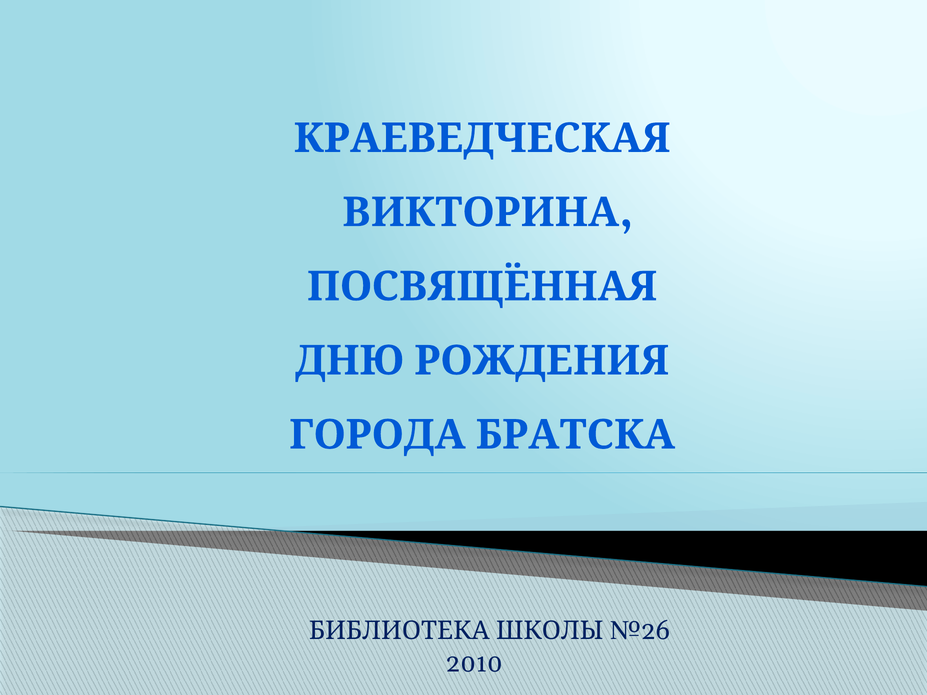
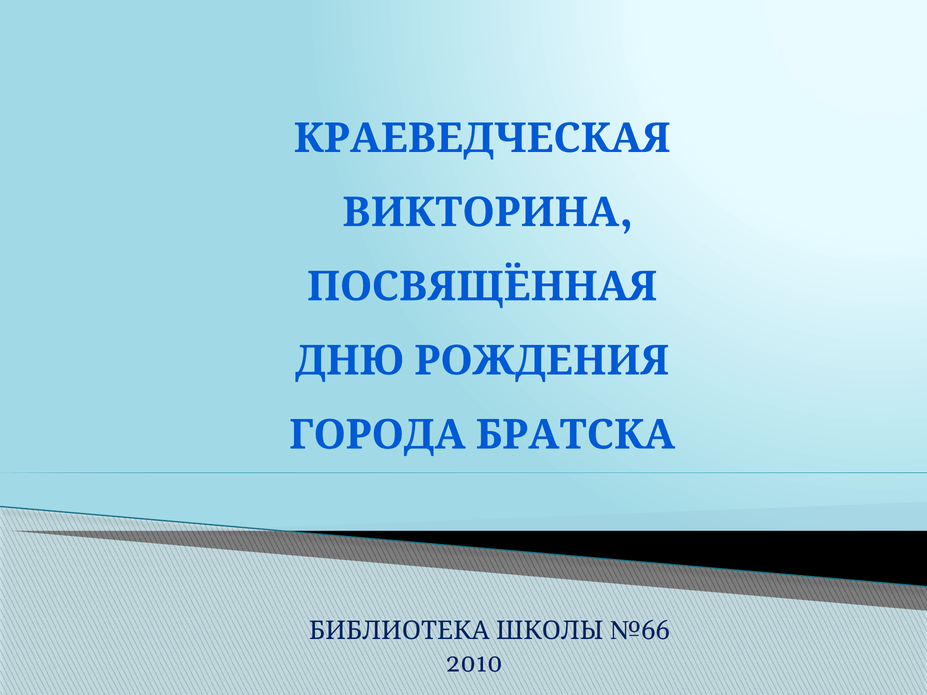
№26: №26 -> №66 (640, 631)
